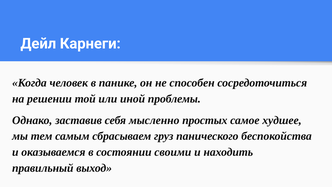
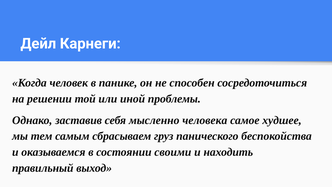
простых: простых -> человека (205, 120)
